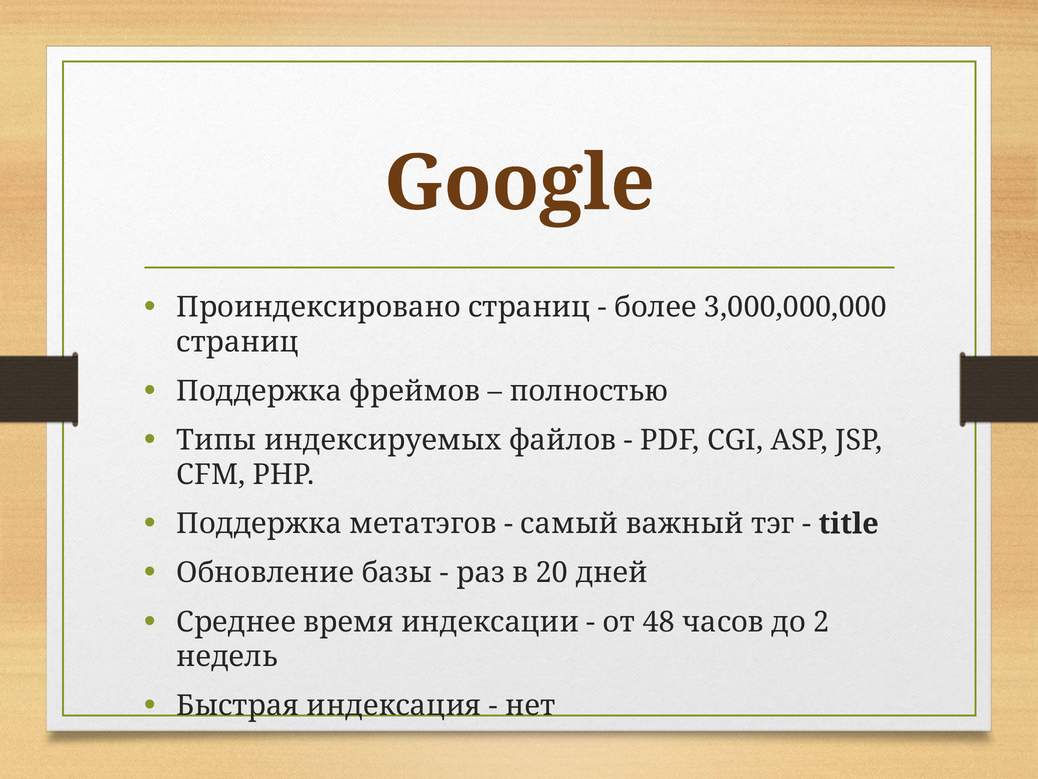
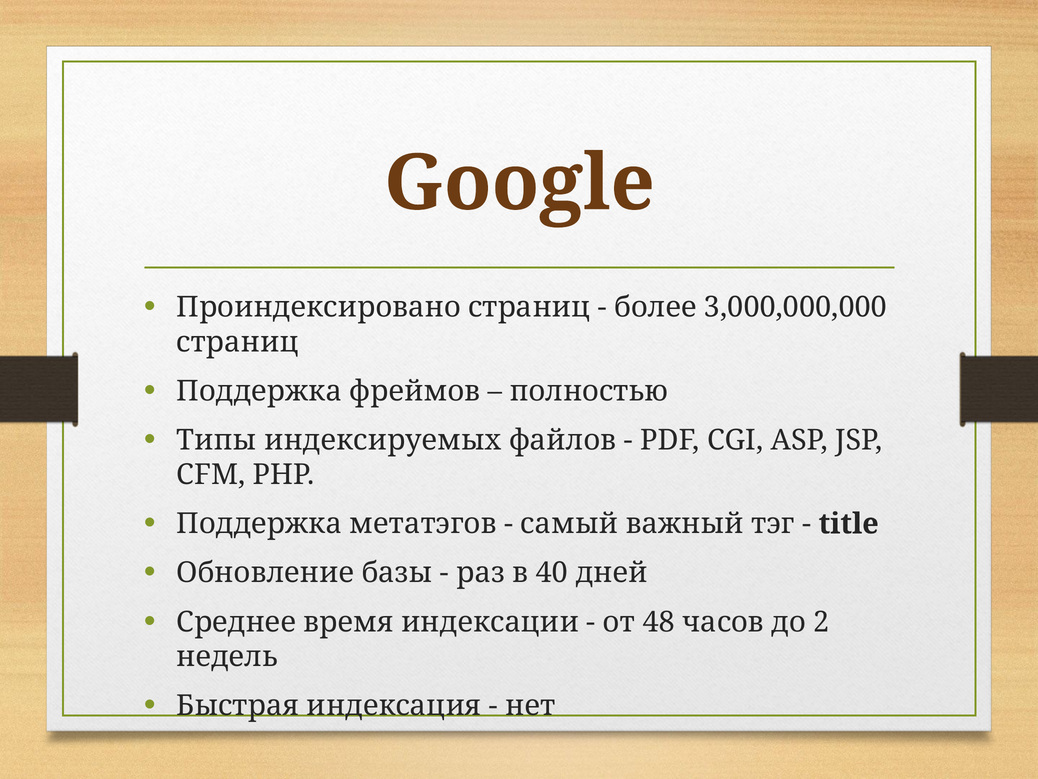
20: 20 -> 40 (552, 573)
